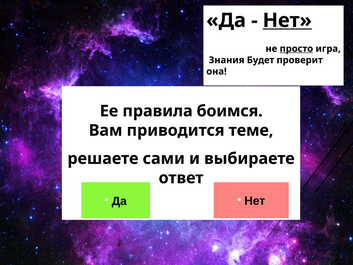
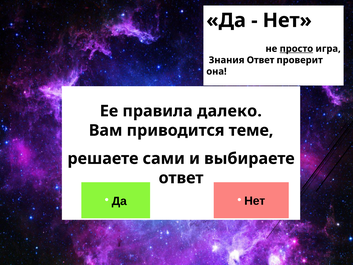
Нет underline: present -> none (287, 20)
Знания Будет: Будет -> Ответ (261, 60)
боимся: боимся -> далеко (229, 111)
